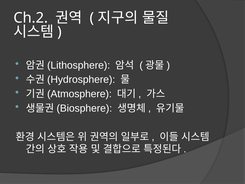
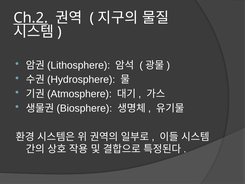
Ch.2 underline: none -> present (31, 18)
